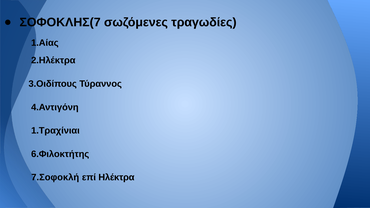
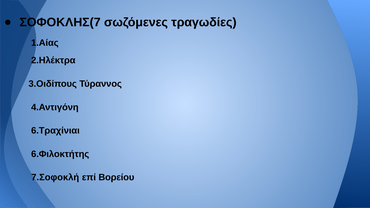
1.Τραχίνιαι: 1.Τραχίνιαι -> 6.Τραχίνιαι (55, 131)
Ηλέκτρα: Ηλέκτρα -> Βορείου (116, 178)
